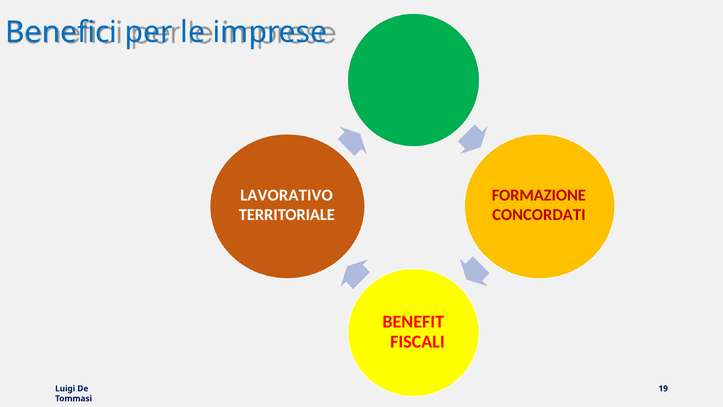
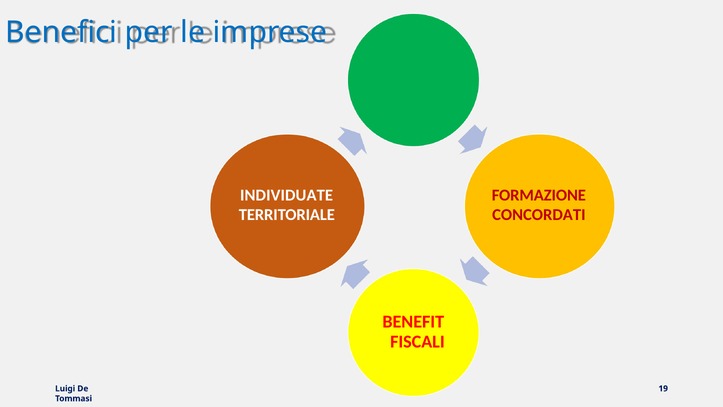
LAVORATIVO: LAVORATIVO -> INDIVIDUATE (287, 195)
